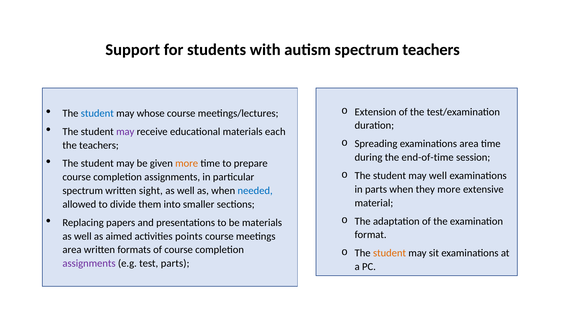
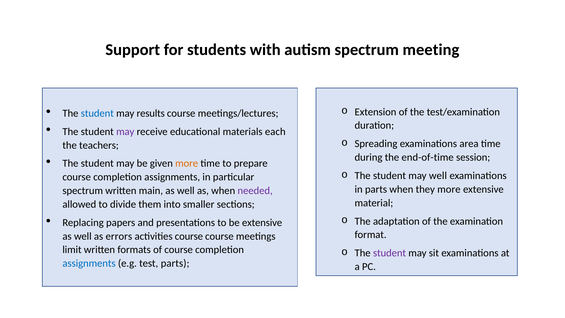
spectrum teachers: teachers -> meeting (431, 50)
whose: whose -> results (151, 113)
sight: sight -> main (151, 191)
needed colour: blue -> purple (255, 191)
be materials: materials -> extensive (262, 222)
aimed: aimed -> errors (119, 236)
activities points: points -> course (189, 236)
area: area -> limit (72, 250)
student colour: orange -> purple (390, 253)
assignments colour: purple -> blue (89, 263)
